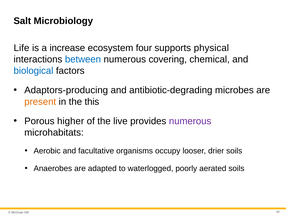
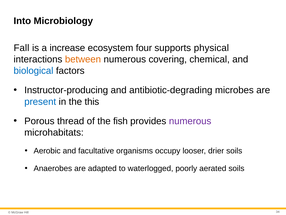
Salt: Salt -> Into (22, 21)
Life: Life -> Fall (21, 48)
between colour: blue -> orange (83, 59)
Adaptors-producing: Adaptors-producing -> Instructor-producing (66, 90)
present colour: orange -> blue (40, 101)
higher: higher -> thread (71, 121)
live: live -> fish (120, 121)
